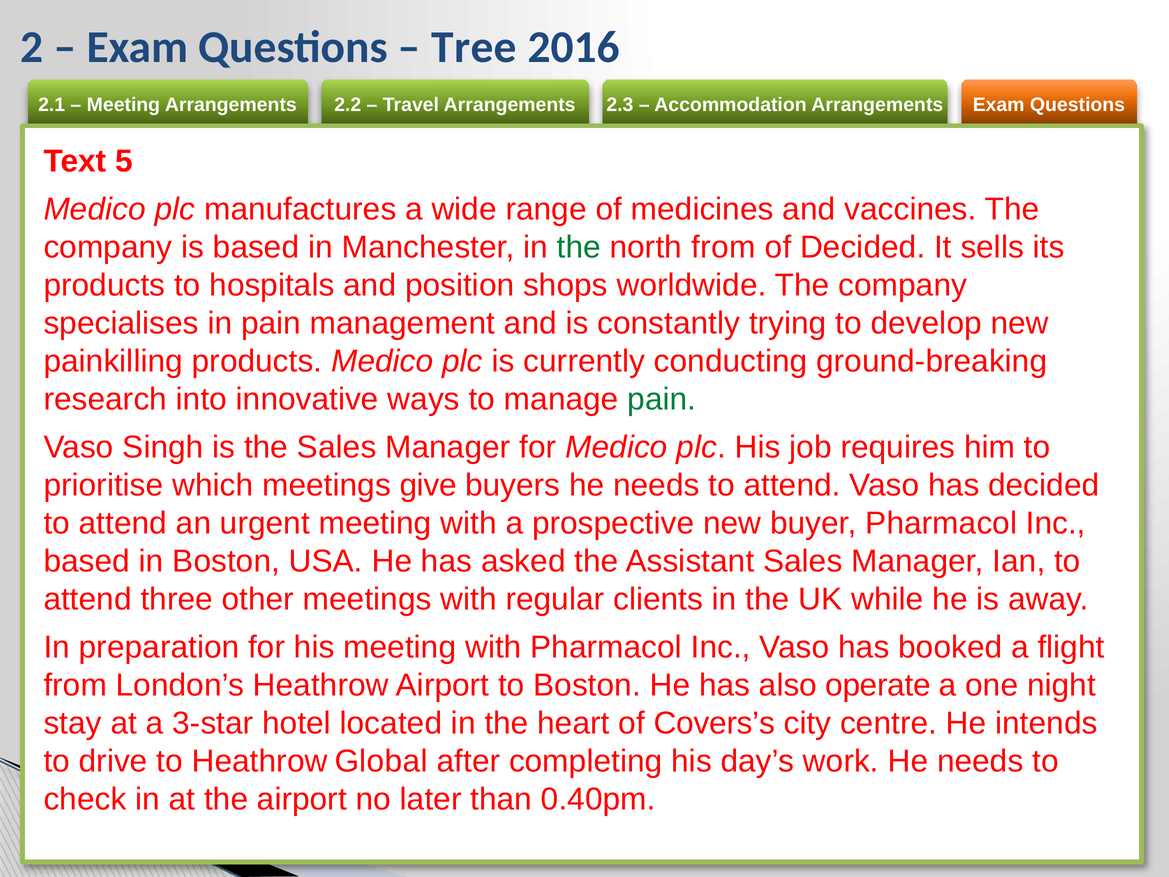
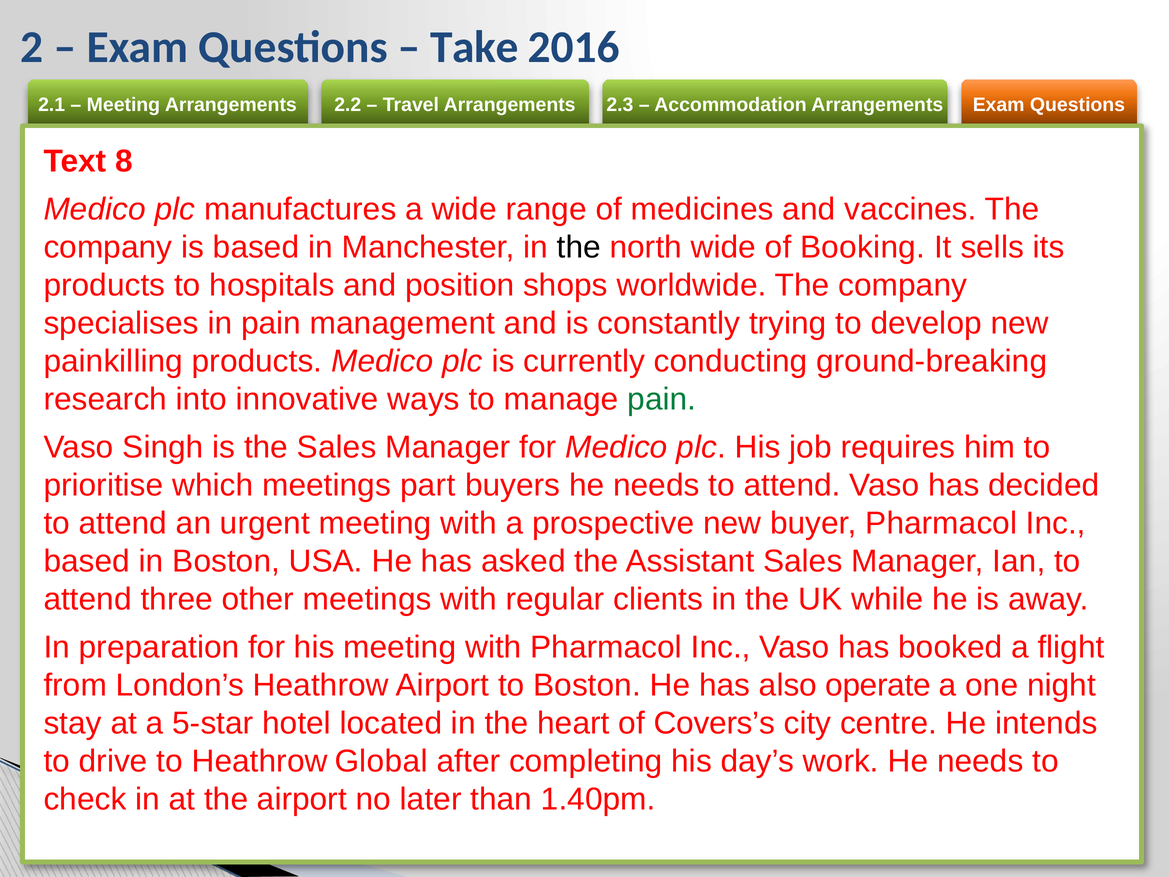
Tree: Tree -> Take (474, 47)
5: 5 -> 8 (124, 161)
the colour: green -> black (579, 247)
north from: from -> wide (723, 247)
of Decided: Decided -> Booking (863, 247)
give: give -> part (428, 485)
3-star: 3-star -> 5-star (213, 723)
0.40pm: 0.40pm -> 1.40pm (598, 799)
